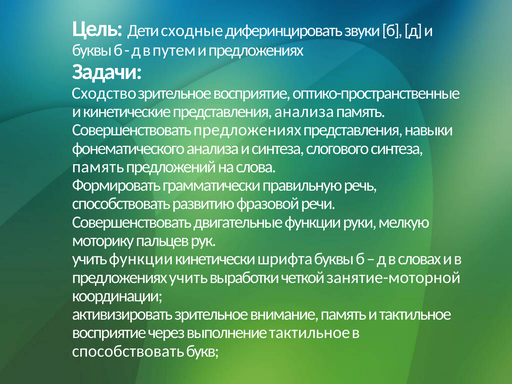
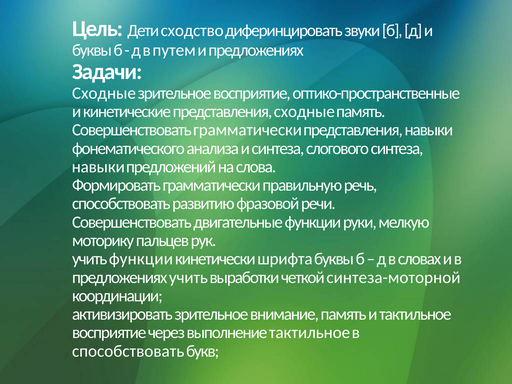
сходные: сходные -> сходство (192, 30)
Сходство: Сходство -> Сходные (104, 93)
представления анализа: анализа -> сходные (304, 112)
Совершенствовать предложениях: предложениях -> грамматически (248, 130)
память: память -> навыки (98, 167)
занятие-моторной: занятие-моторной -> синтеза-моторной (393, 277)
